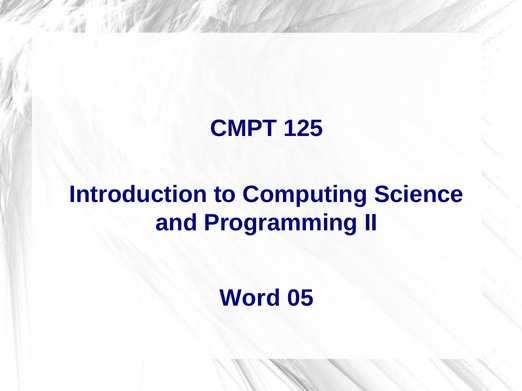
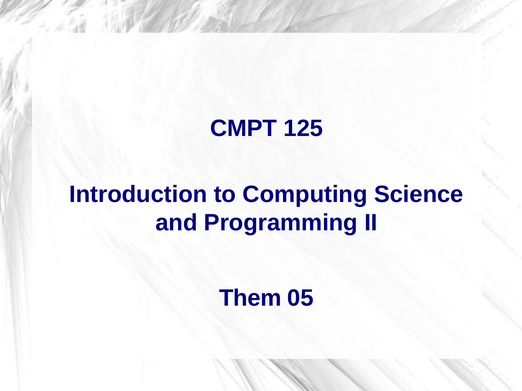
Word: Word -> Them (250, 298)
